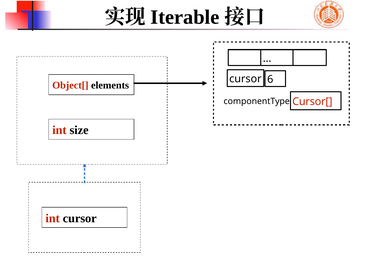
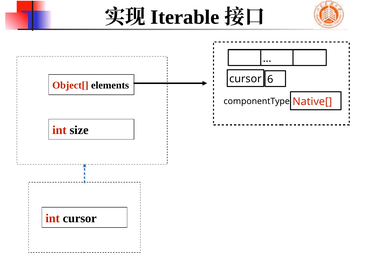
Cursor[: Cursor[ -> Native[ (312, 102)
